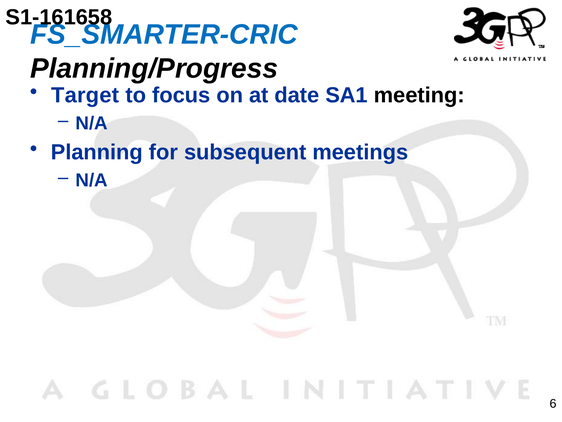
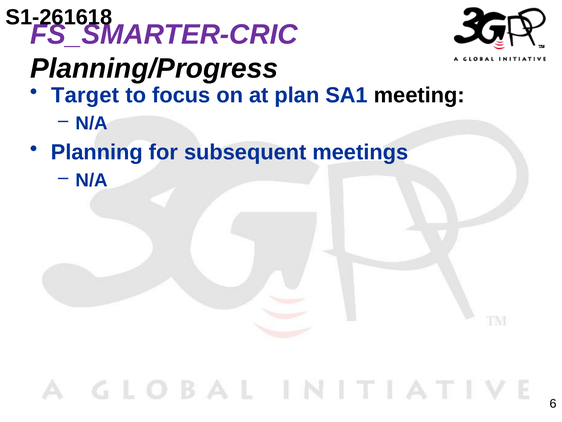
S1-161658: S1-161658 -> S1-261618 (59, 17)
FS_SMARTER-CRIC colour: blue -> purple (164, 35)
date: date -> plan (297, 95)
